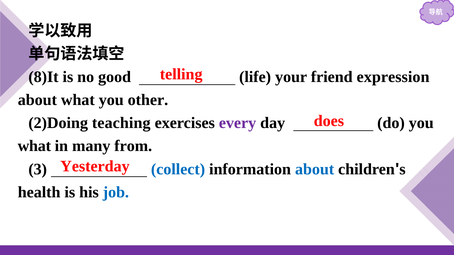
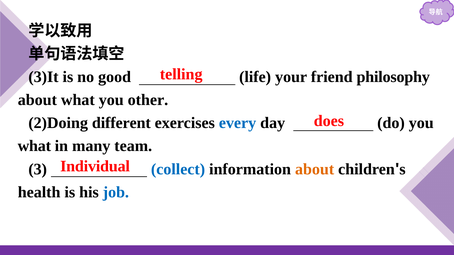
8)It: 8)It -> 3)It (43, 77)
expression: expression -> philosophy (393, 77)
teaching: teaching -> different (121, 123)
every colour: purple -> blue (238, 123)
from: from -> team (133, 146)
Yesterday: Yesterday -> Individual (95, 166)
about colour: blue -> orange (315, 169)
